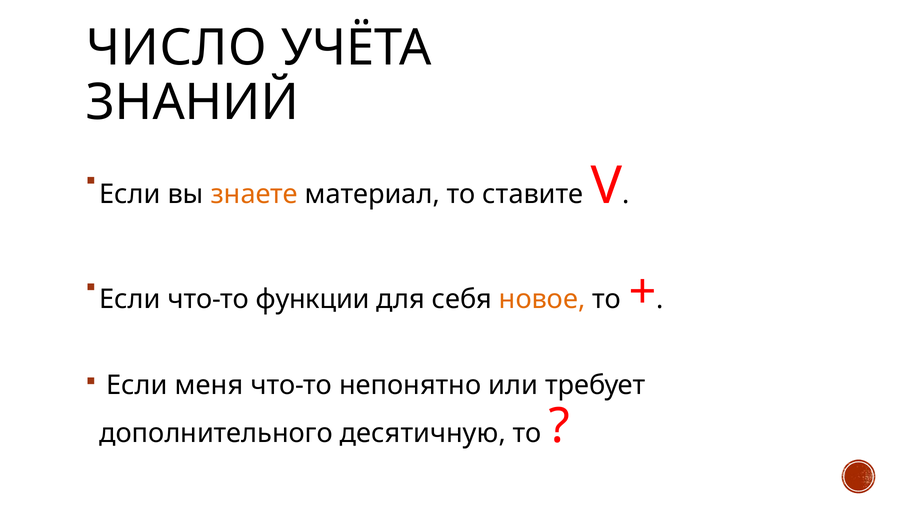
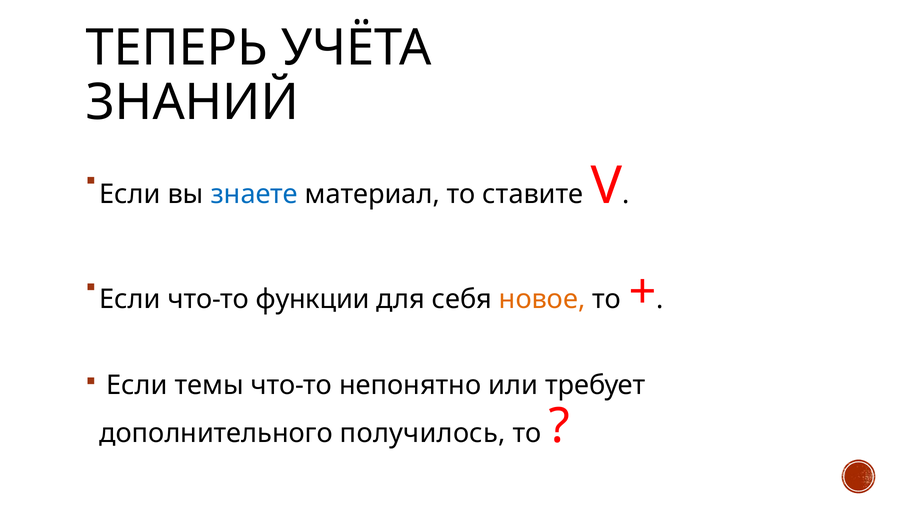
ЧИСЛО: ЧИСЛО -> ТЕПЕРЬ (177, 48)
знаете colour: orange -> blue (254, 194)
меня: меня -> темы (209, 386)
десятичную: десятичную -> получилось (423, 434)
